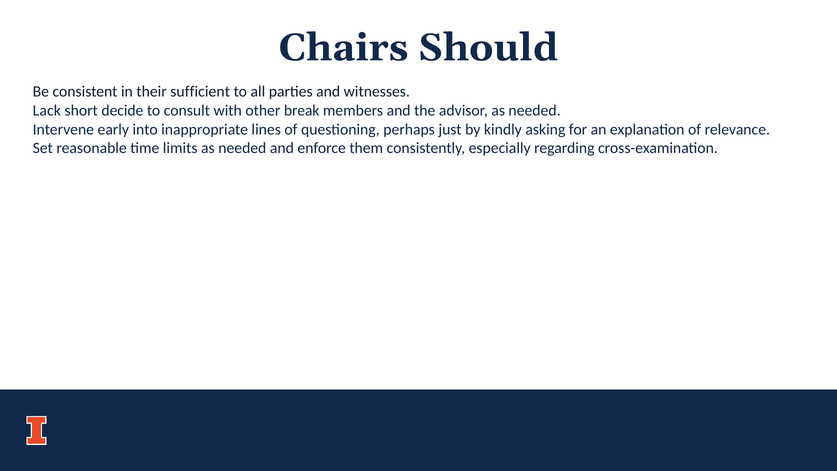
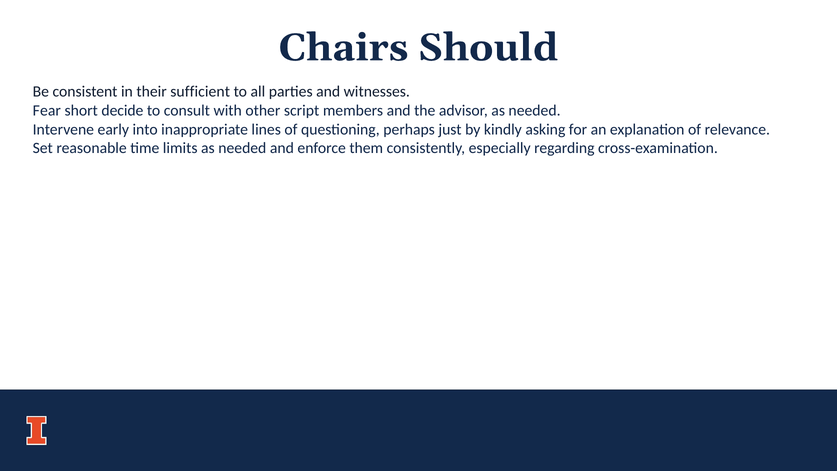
Lack: Lack -> Fear (47, 111)
break: break -> script (302, 111)
